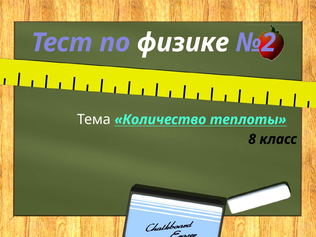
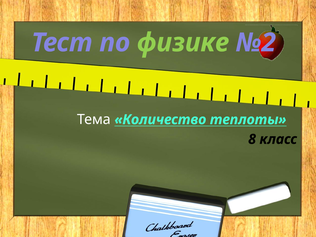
физике colour: white -> light green (183, 43)
